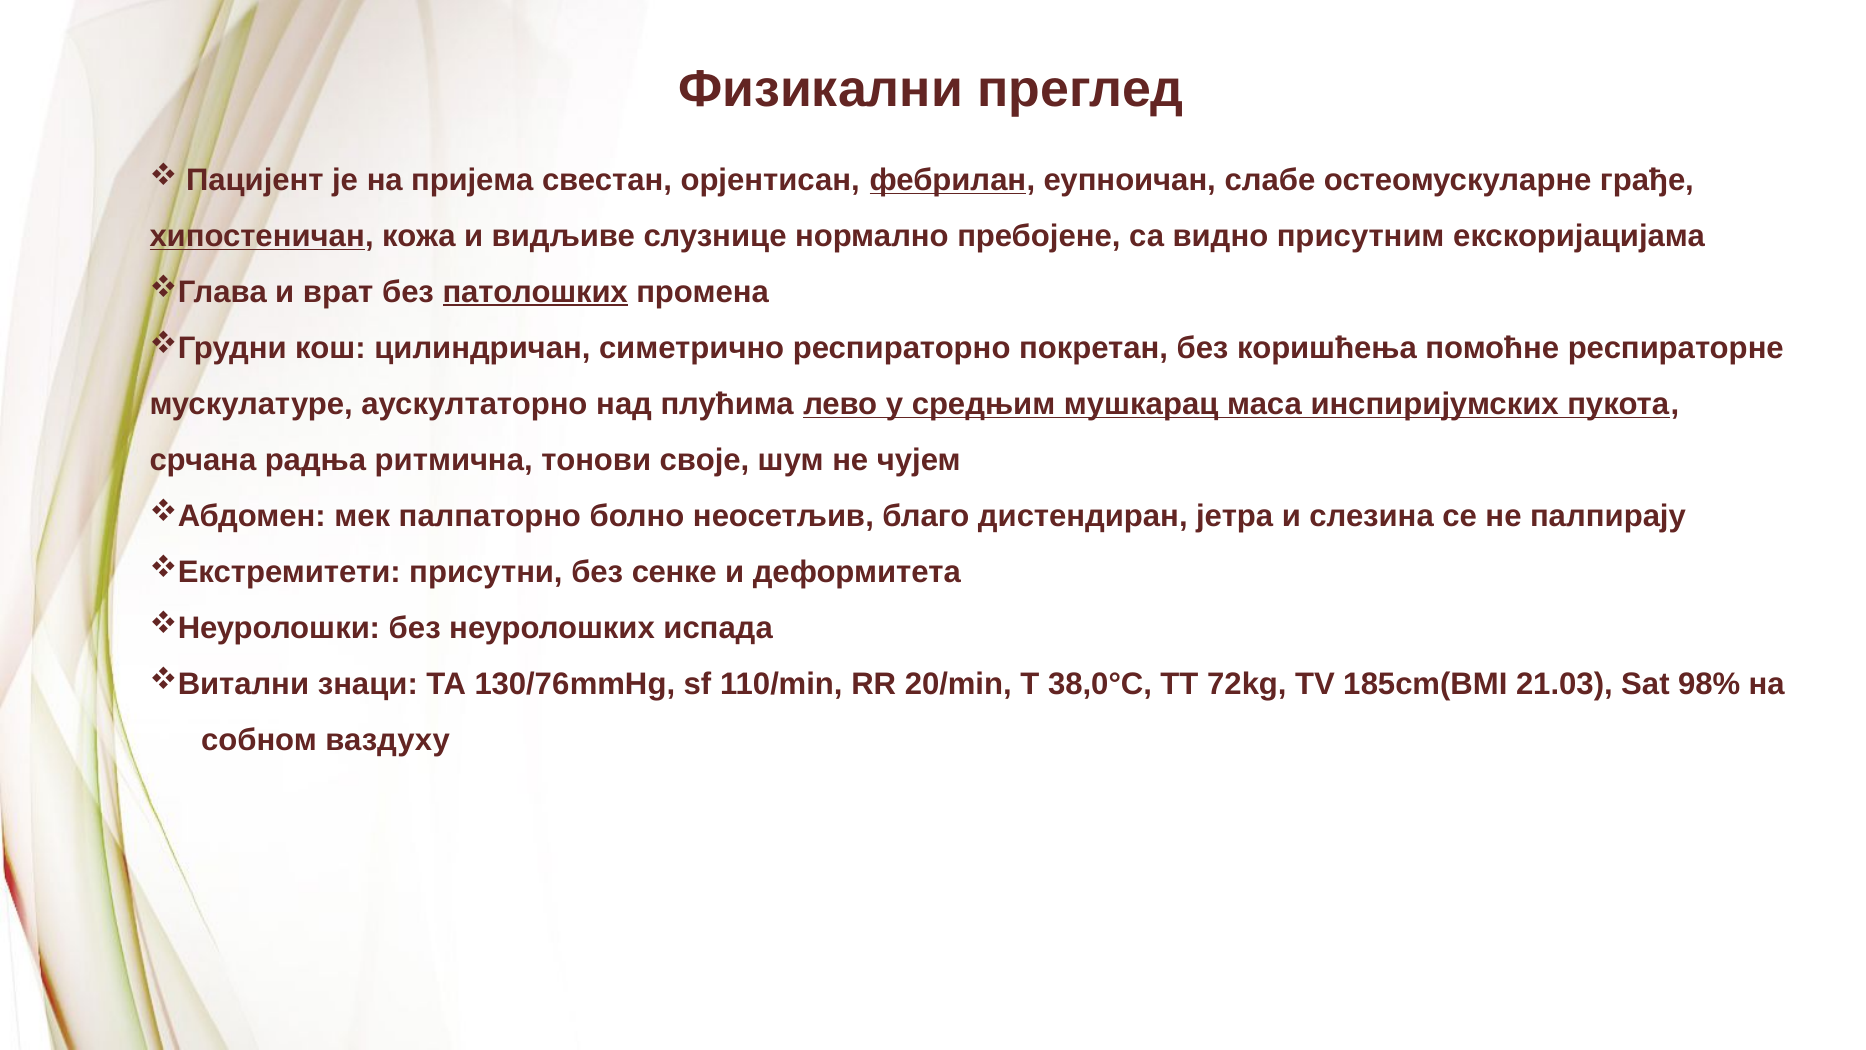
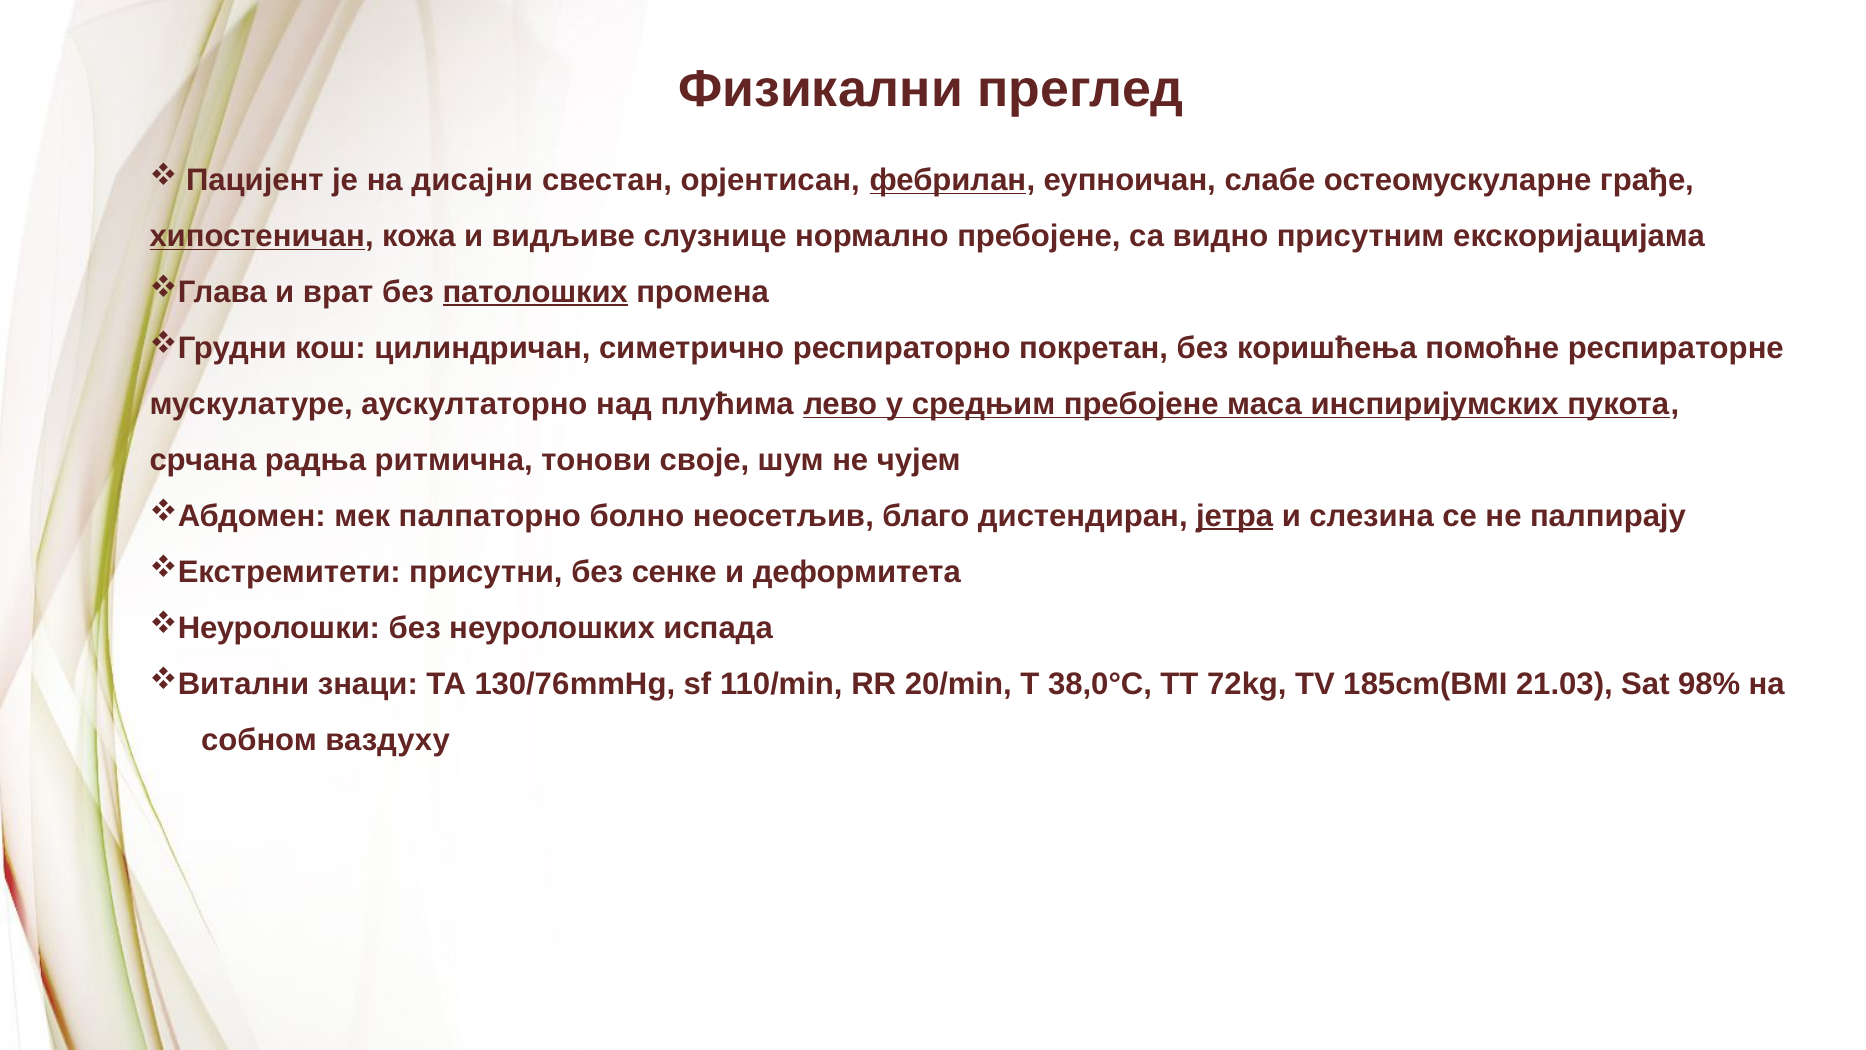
пријема: пријема -> дисајни (472, 180)
средњим мушкарац: мушкарац -> пребојене (1141, 404)
јетра underline: none -> present (1235, 516)
